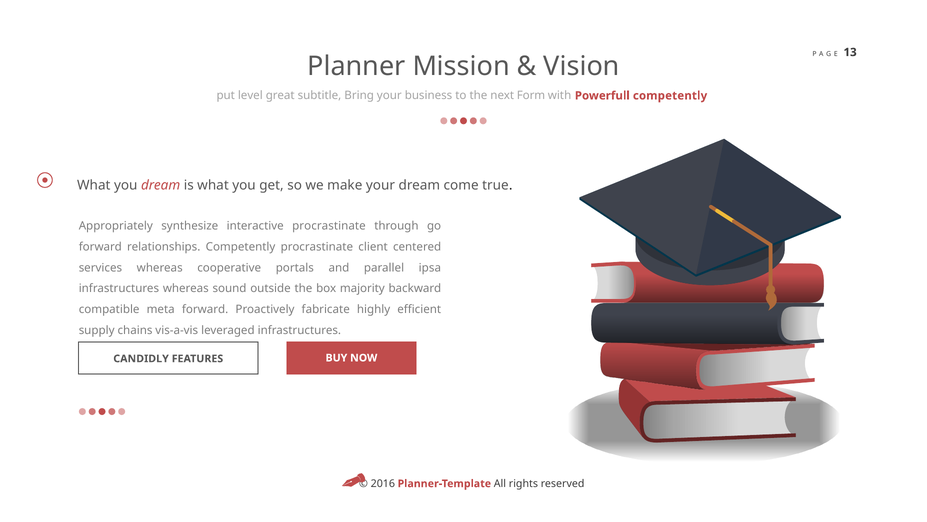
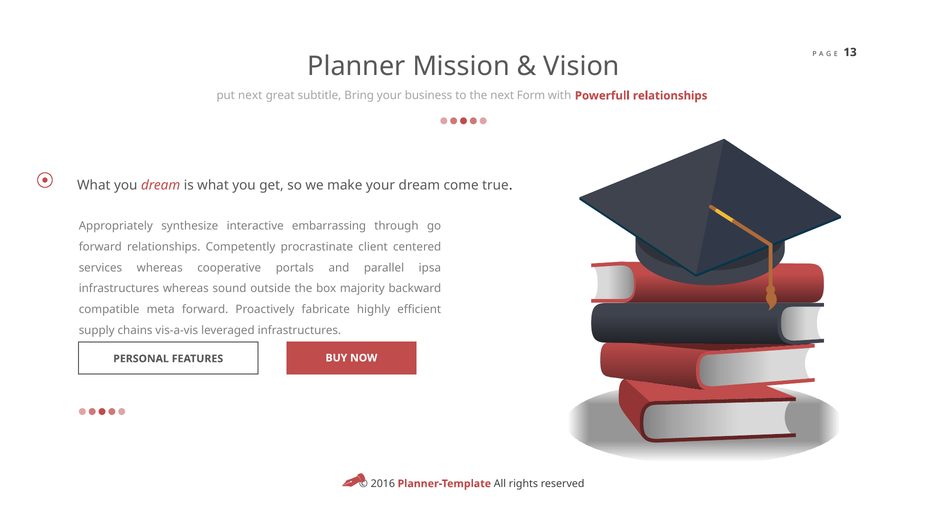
put level: level -> next (250, 96)
Powerfull competently: competently -> relationships (670, 96)
interactive procrastinate: procrastinate -> embarrassing (329, 226)
CANDIDLY: CANDIDLY -> PERSONAL (141, 358)
